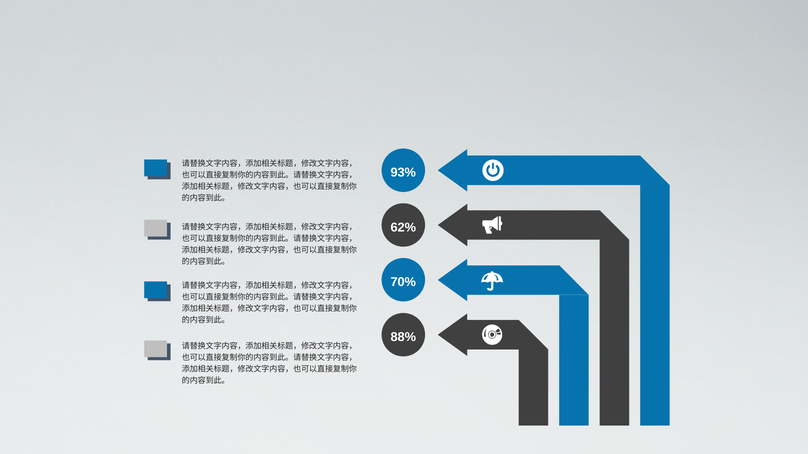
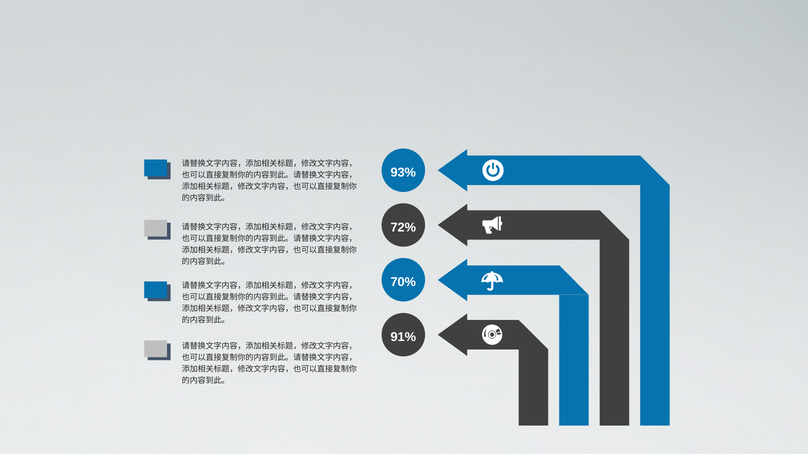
62%: 62% -> 72% (403, 228)
88%: 88% -> 91% (403, 337)
